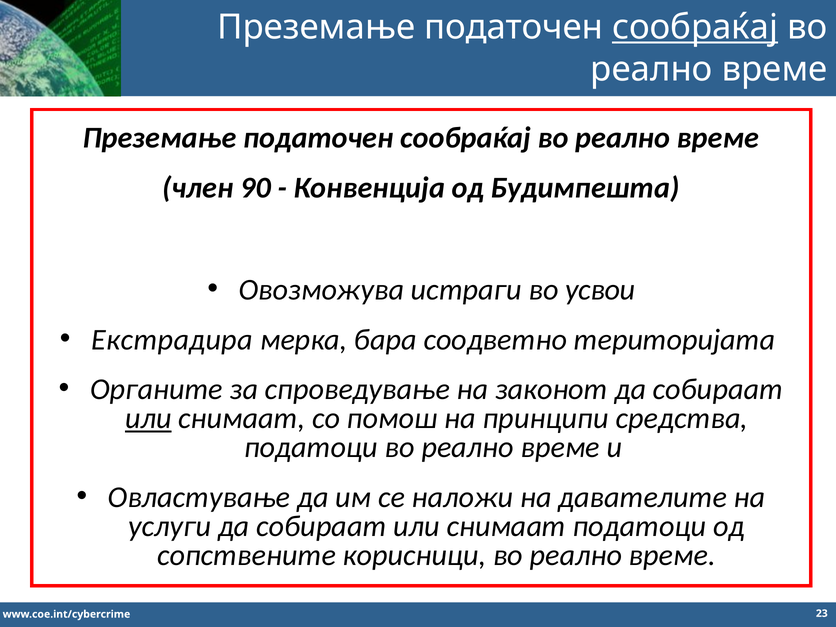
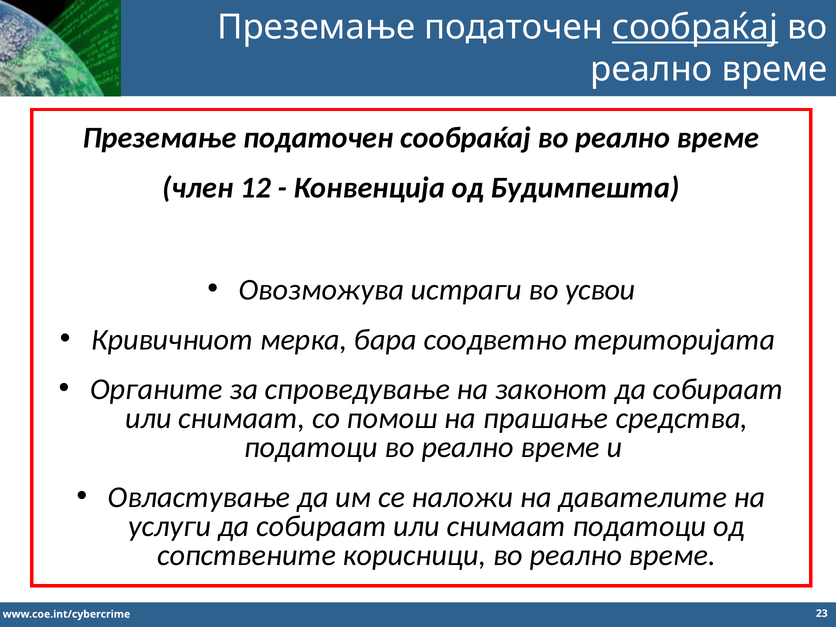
90: 90 -> 12 (256, 188)
Екстрадира: Екстрадира -> Кривичниот (172, 340)
или underline: present -> none (148, 418)
принципи: принципи -> прашање (546, 418)
